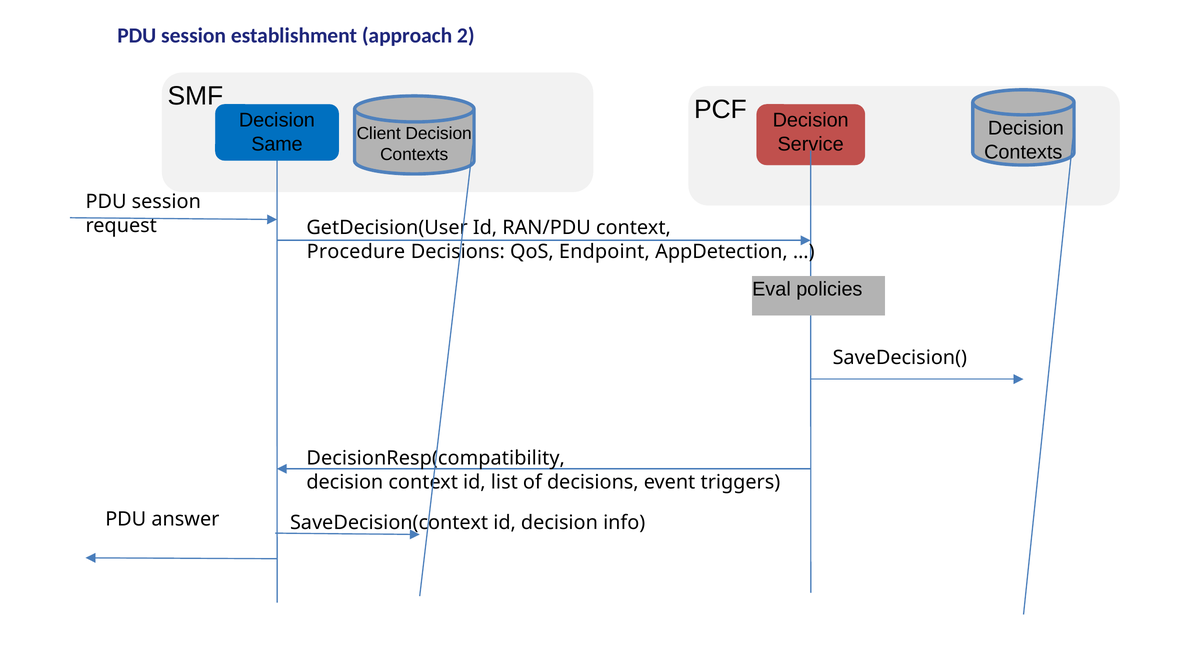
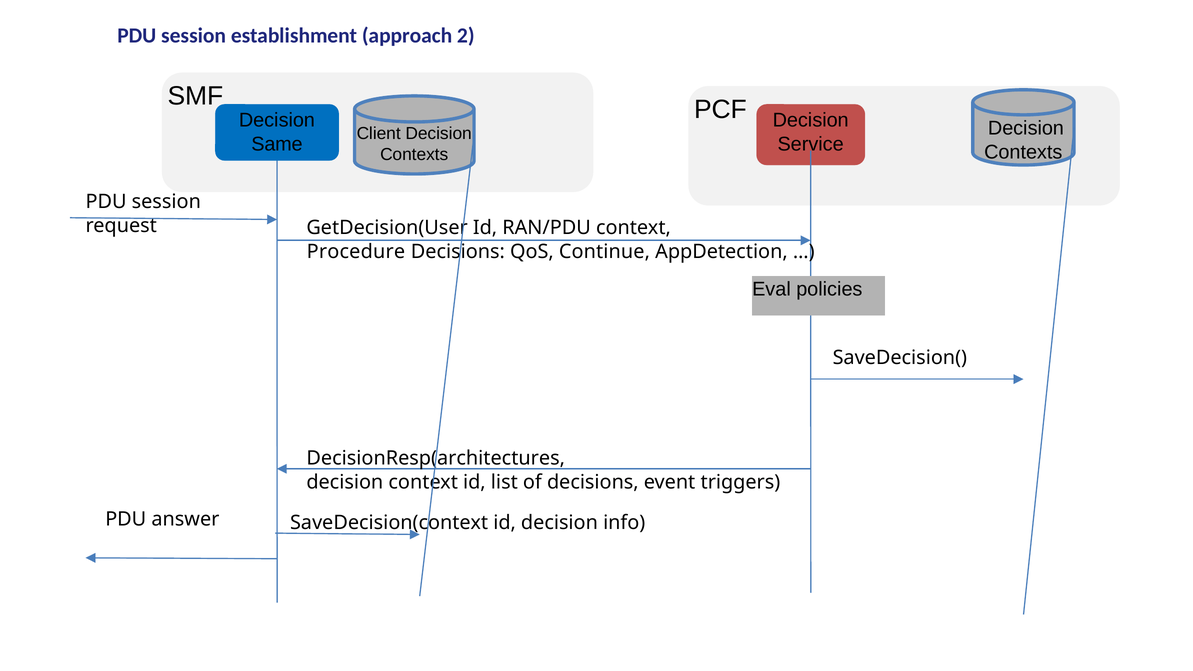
Endpoint: Endpoint -> Continue (604, 252)
DecisionResp(compatibility: DecisionResp(compatibility -> DecisionResp(architectures (436, 458)
